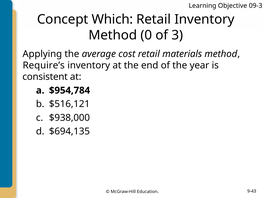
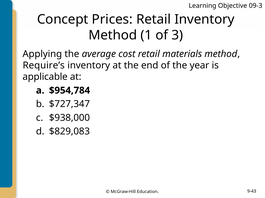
Which: Which -> Prices (112, 19)
0: 0 -> 1 (146, 35)
consistent: consistent -> applicable (45, 77)
$516,121: $516,121 -> $727,347 (69, 104)
$694,135: $694,135 -> $829,083 (69, 132)
